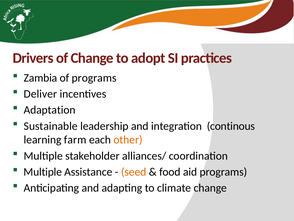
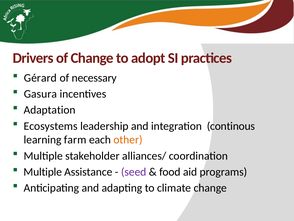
Zambia: Zambia -> Gérard (40, 78)
of programs: programs -> necessary (94, 78)
Deliver: Deliver -> Gasura (40, 94)
Sustainable: Sustainable -> Ecosystems (51, 126)
seed colour: orange -> purple (134, 172)
